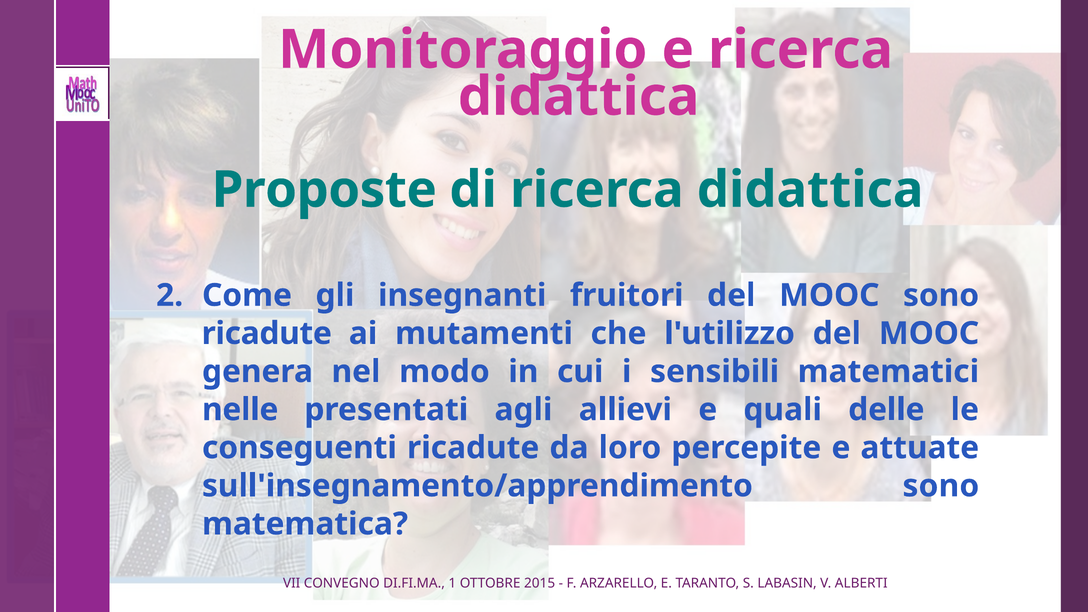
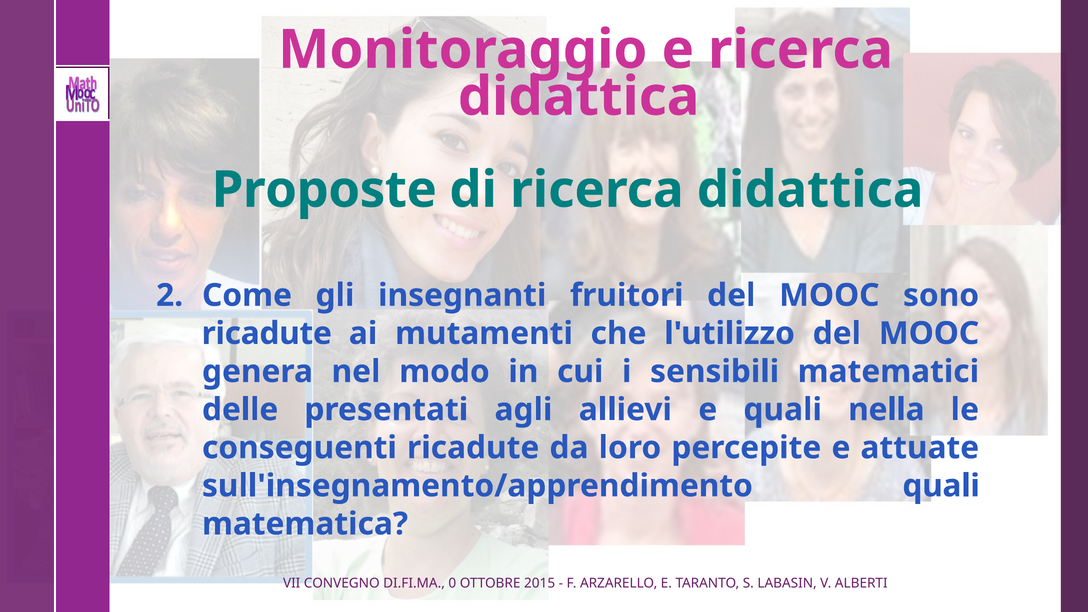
nelle: nelle -> delle (240, 410)
delle: delle -> nella (886, 410)
sull'insegnamento/apprendimento sono: sono -> quali (941, 486)
1: 1 -> 0 (452, 583)
